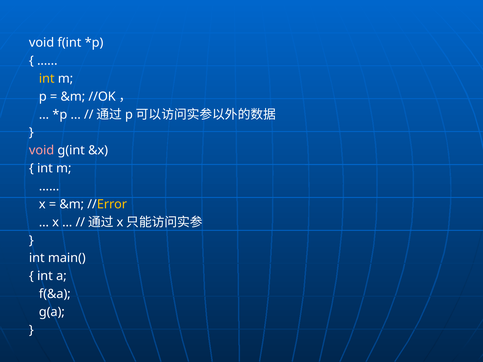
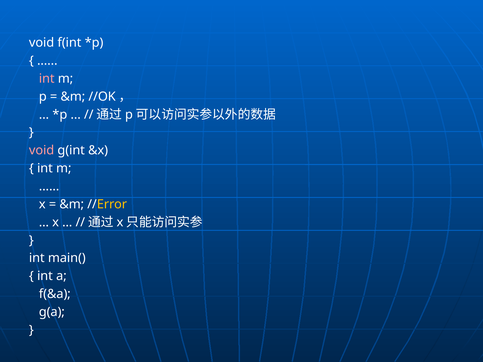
int colour: yellow -> pink (47, 79)
